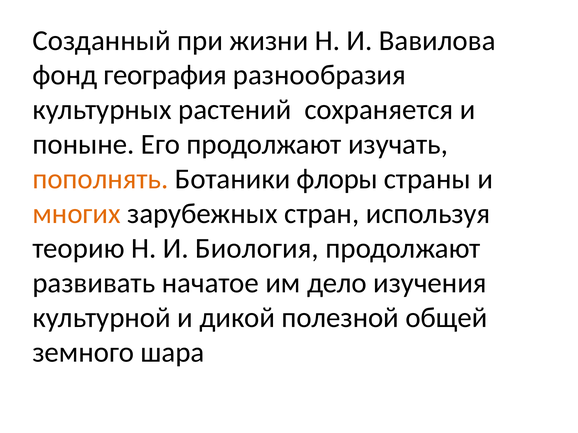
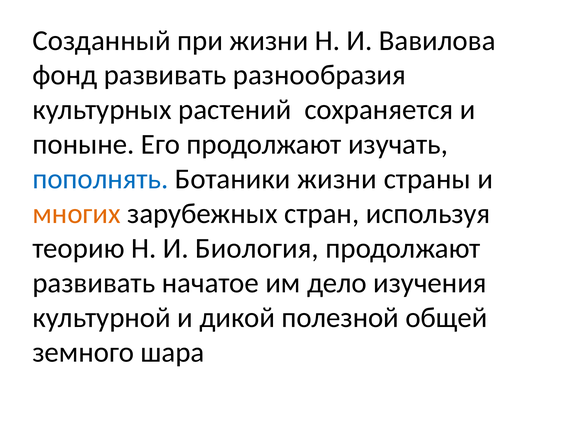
фонд география: география -> развивать (165, 75)
пополнять colour: orange -> blue (100, 179)
Ботаники флоры: флоры -> жизни (337, 179)
